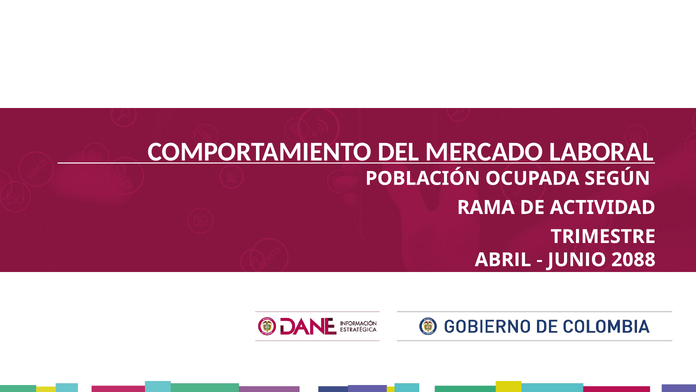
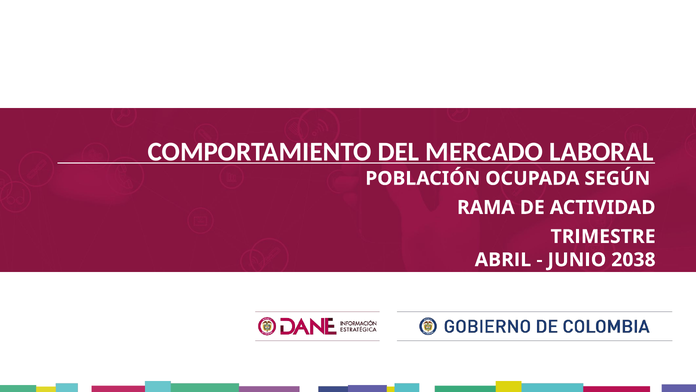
2088: 2088 -> 2038 (633, 259)
